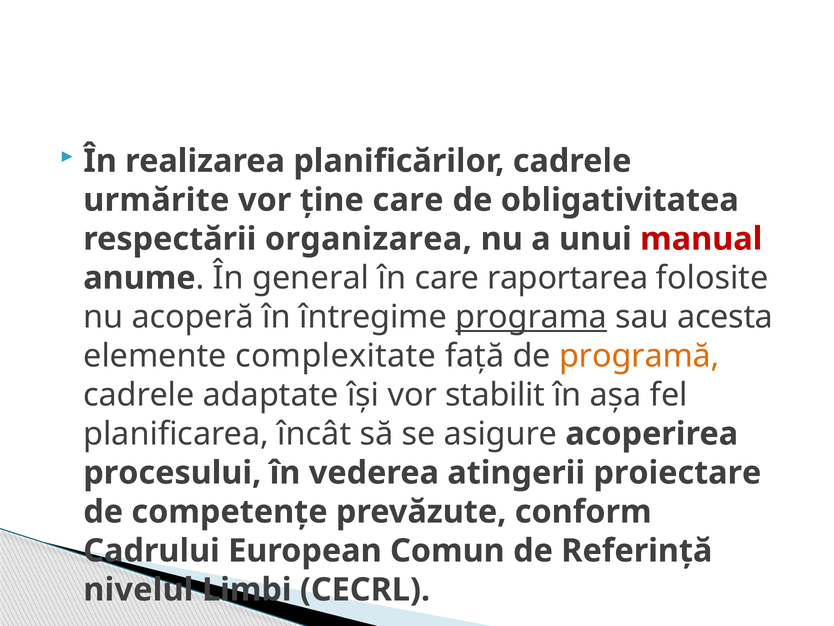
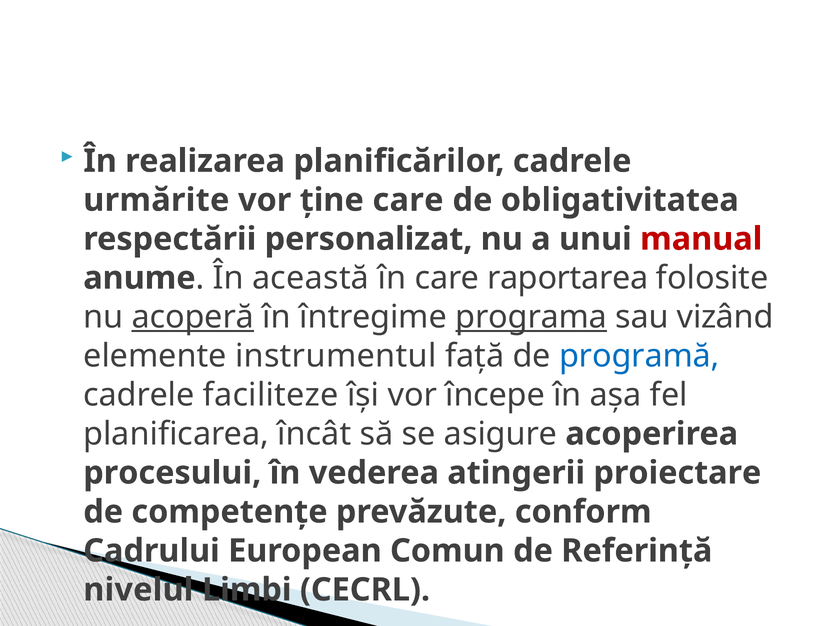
organizarea: organizarea -> personalizat (369, 239)
general: general -> această (311, 278)
acoperă underline: none -> present (193, 317)
acesta: acesta -> vizând (725, 317)
complexitate: complexitate -> instrumentul (336, 356)
programă colour: orange -> blue (639, 356)
adaptate: adaptate -> faciliteze (271, 395)
stabilit: stabilit -> începe (495, 395)
